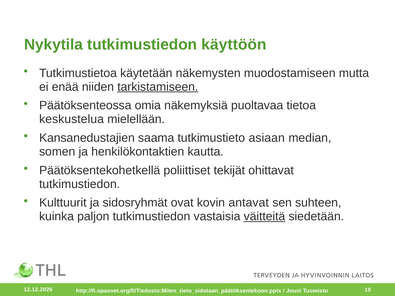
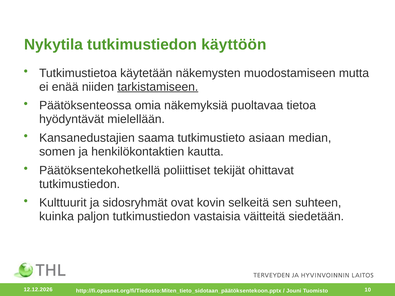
keskustelua: keskustelua -> hyödyntävät (72, 119)
antavat: antavat -> selkeitä (249, 203)
väitteitä underline: present -> none (264, 217)
